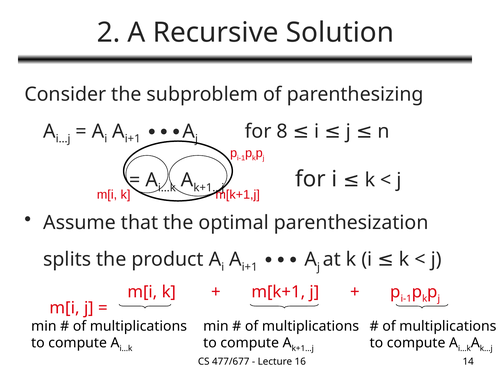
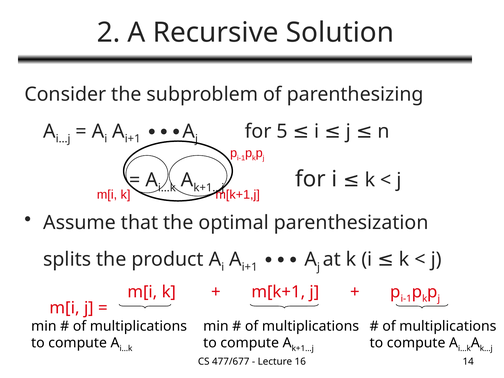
8: 8 -> 5 (282, 131)
